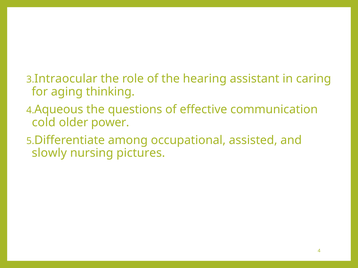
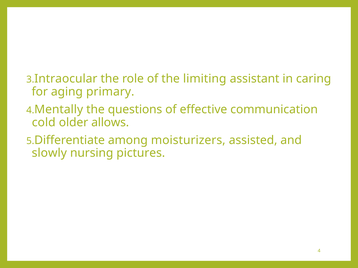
hearing: hearing -> limiting (205, 79)
thinking: thinking -> primary (110, 92)
Aqueous: Aqueous -> Mentally (59, 110)
power: power -> allows (110, 123)
occupational: occupational -> moisturizers (188, 140)
